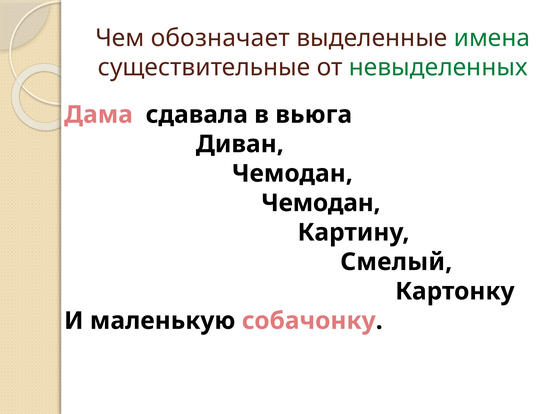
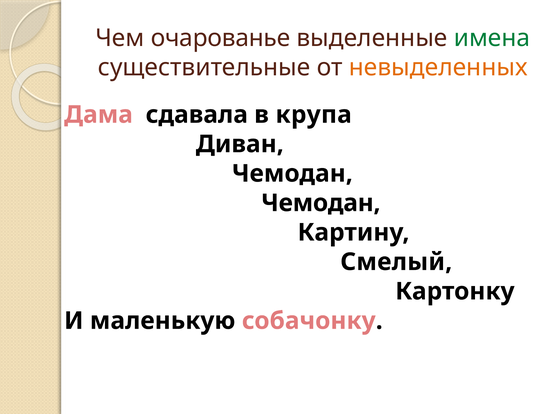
обозначает: обозначает -> очарованье (220, 38)
невыделенных colour: green -> orange (438, 68)
вьюга: вьюга -> крупа (314, 115)
